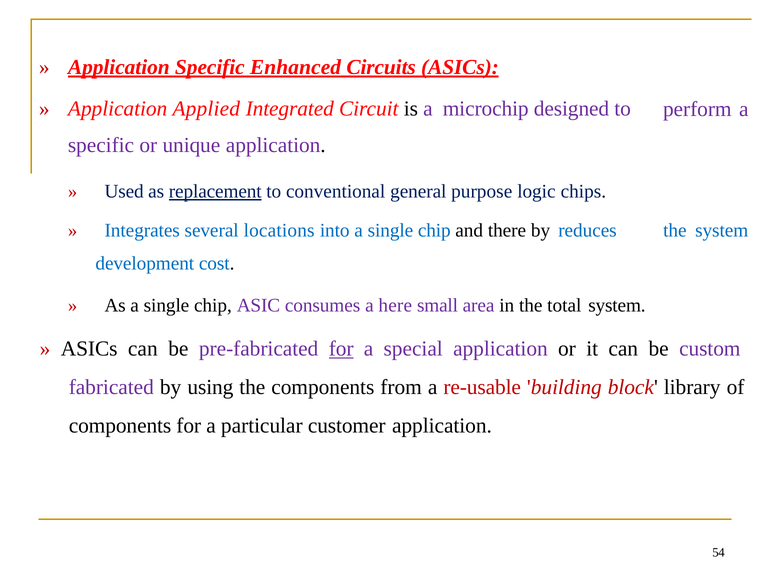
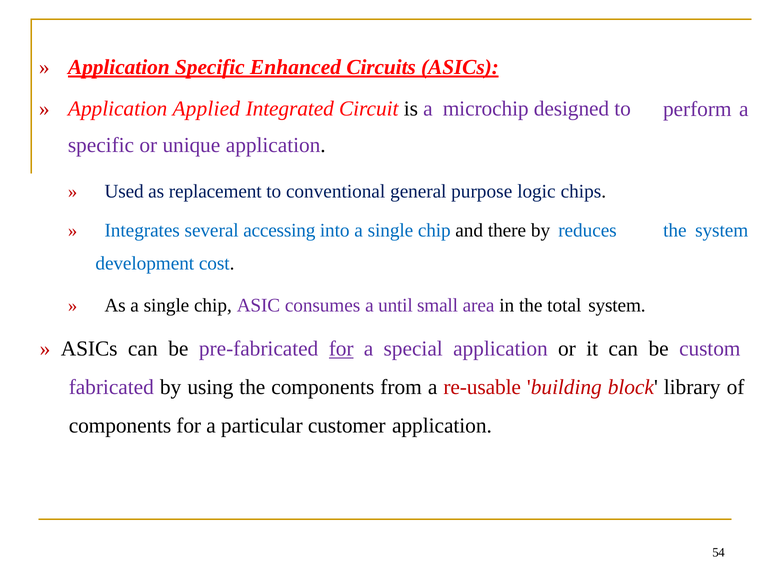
replacement underline: present -> none (215, 192)
locations: locations -> accessing (279, 231)
here: here -> until (395, 306)
